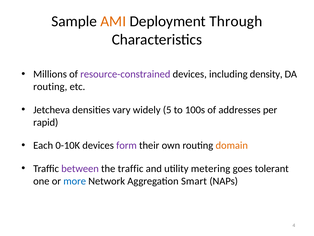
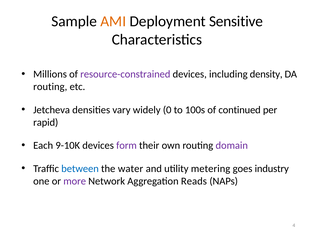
Through: Through -> Sensitive (236, 21)
5: 5 -> 0 (167, 110)
addresses: addresses -> continued (240, 110)
0-10K: 0-10K -> 9-10K (68, 145)
domain colour: orange -> purple (232, 145)
between colour: purple -> blue (80, 168)
the traffic: traffic -> water (131, 168)
tolerant: tolerant -> industry (272, 168)
more colour: blue -> purple (75, 181)
Smart: Smart -> Reads (194, 181)
